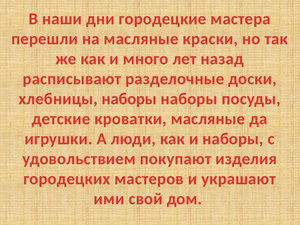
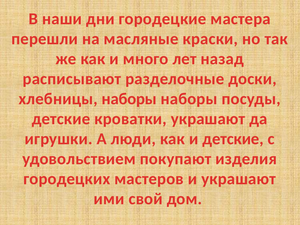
кроватки масляные: масляные -> украшают (208, 119)
и наборы: наборы -> детские (233, 139)
